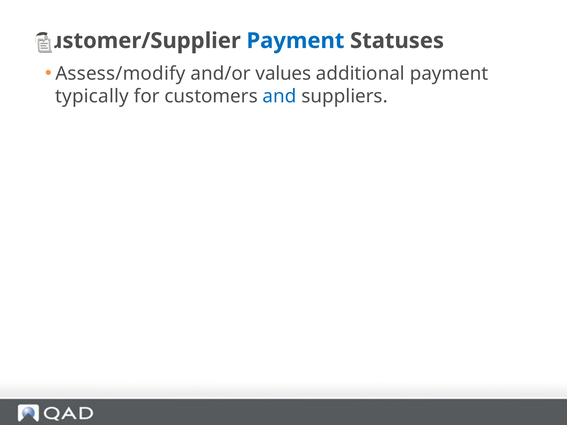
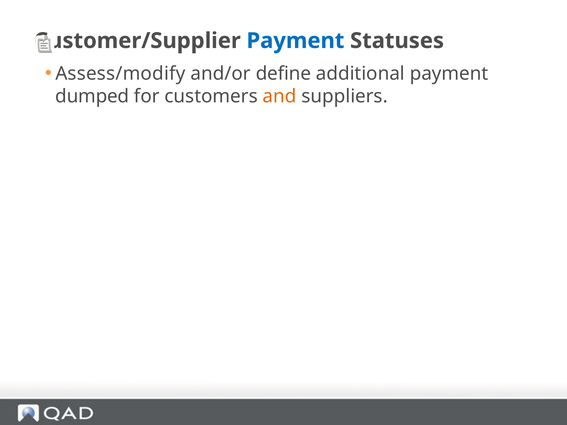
values: values -> define (283, 74)
typically: typically -> dumped (92, 96)
and colour: blue -> orange (280, 96)
